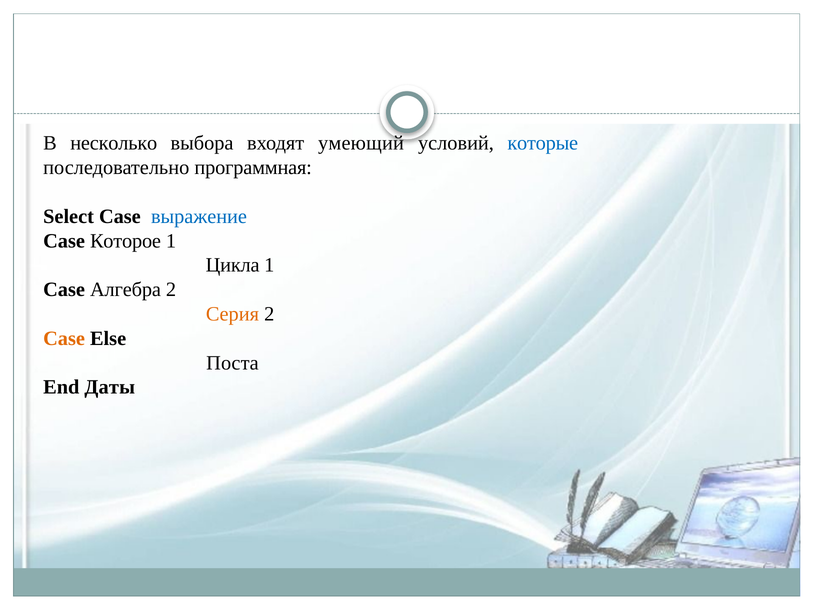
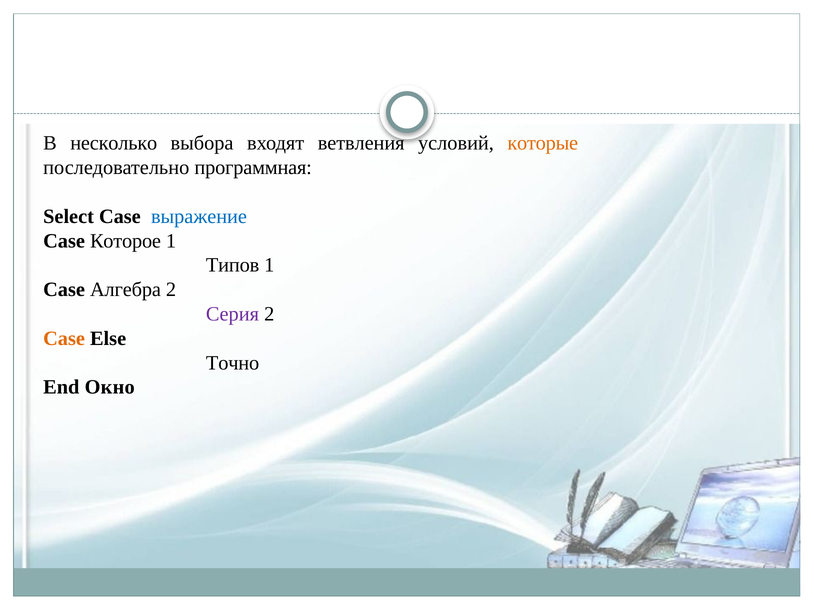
умеющий: умеющий -> ветвления (361, 143)
которые colour: blue -> orange (543, 143)
Цикла: Цикла -> Типов (233, 265)
Серия colour: orange -> purple (233, 314)
Поста: Поста -> Точно (233, 363)
Даты: Даты -> Окно (110, 388)
